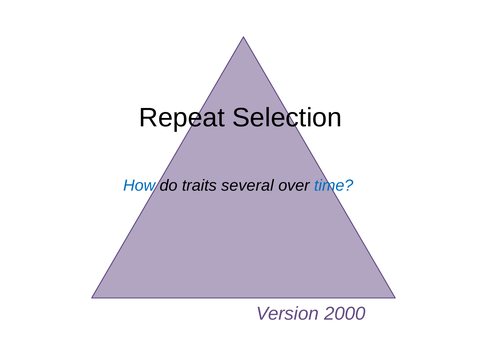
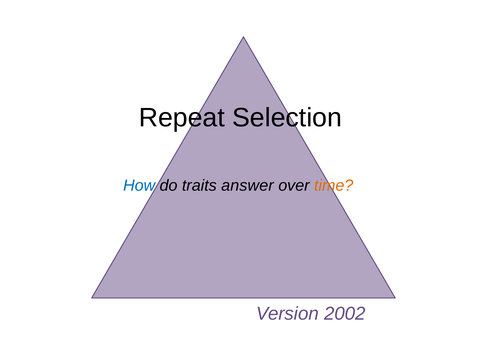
several: several -> answer (247, 186)
time colour: blue -> orange (334, 186)
2000: 2000 -> 2002 (345, 314)
